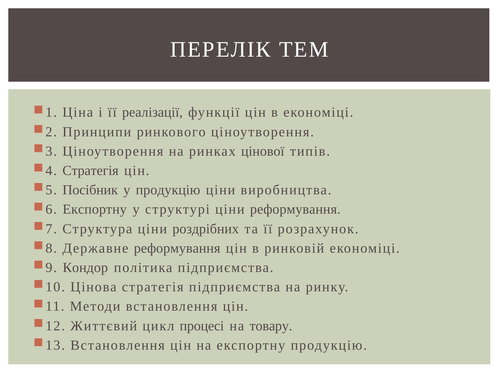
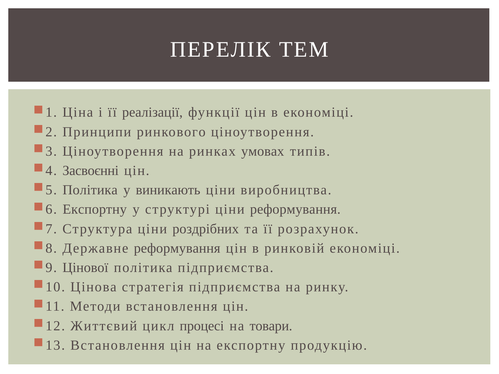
цінової: цінової -> умовах (263, 151)
Стратегія: Стратегія -> Засвоєнні (91, 171)
Посібник: Посібник -> Політика (90, 190)
у продукцію: продукцію -> виникають (168, 190)
Кондор: Кондор -> Цінової (85, 268)
товару: товару -> товари (271, 326)
